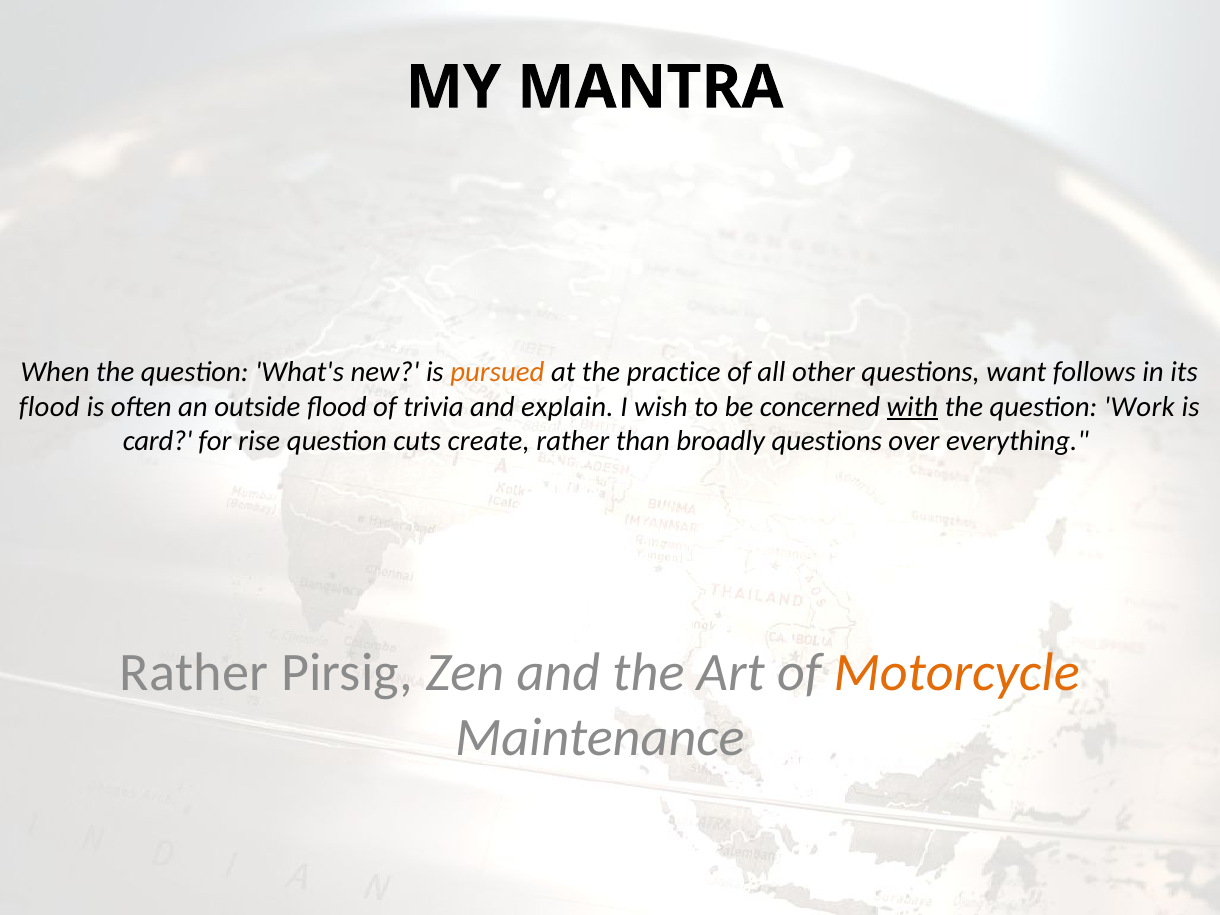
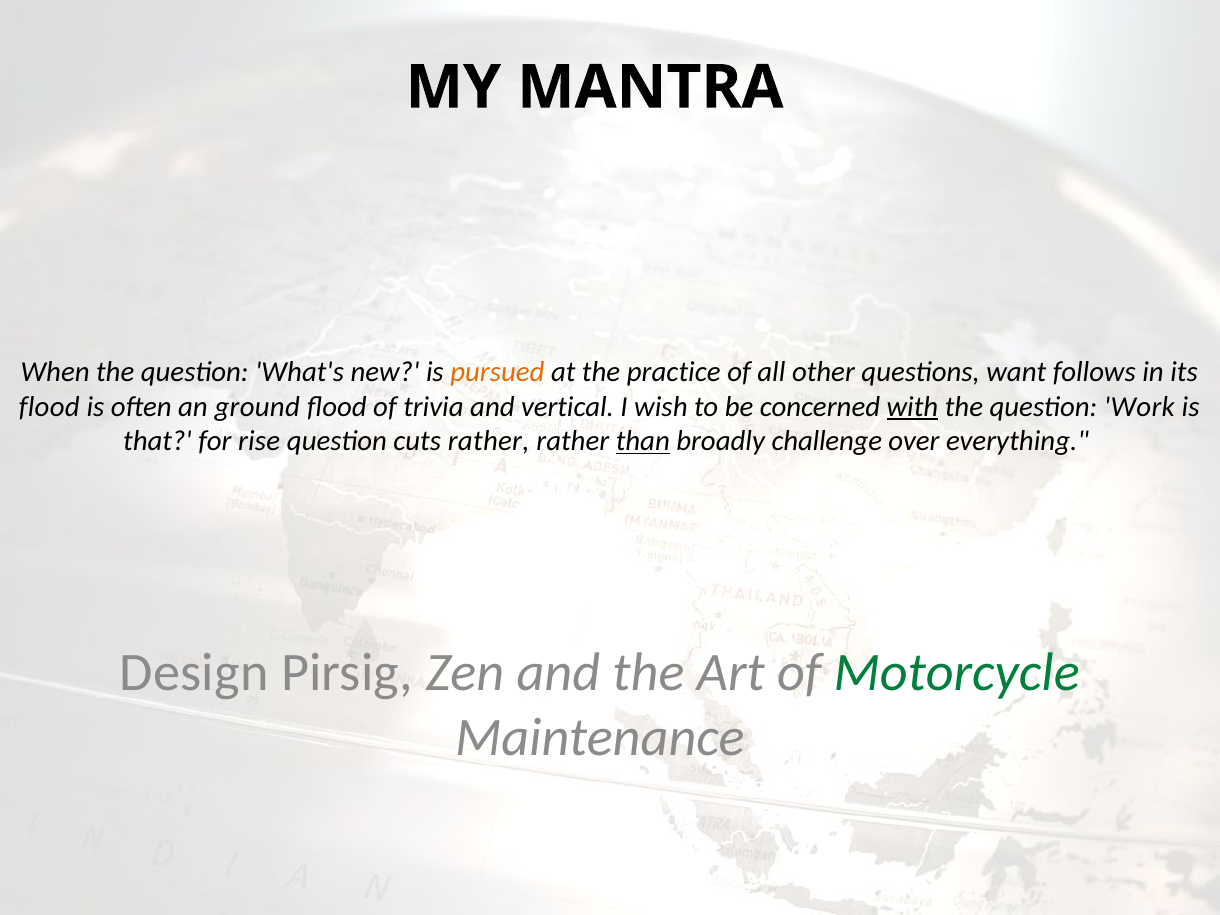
outside: outside -> ground (257, 407)
explain: explain -> vertical (568, 407)
card: card -> that (157, 441)
cuts create: create -> rather (489, 441)
than underline: none -> present (643, 441)
broadly questions: questions -> challenge (827, 441)
Rather: Rather -> Design (194, 673)
Motorcycle colour: orange -> green (957, 673)
